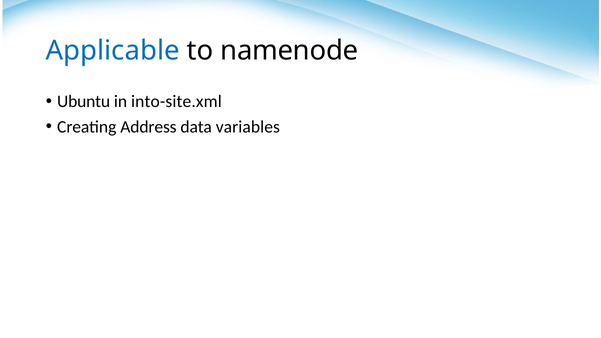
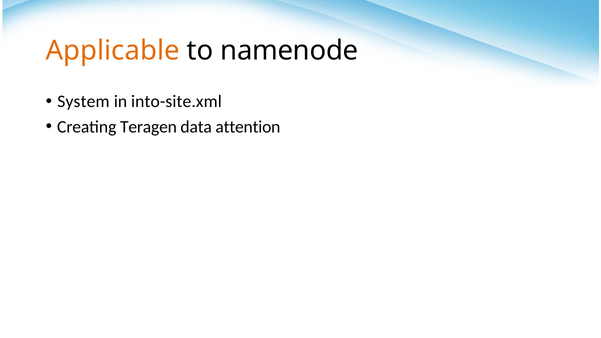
Applicable colour: blue -> orange (113, 50)
Ubuntu: Ubuntu -> System (83, 102)
Address: Address -> Teragen (148, 127)
variables: variables -> attention (248, 127)
